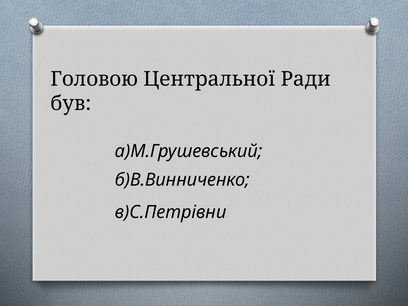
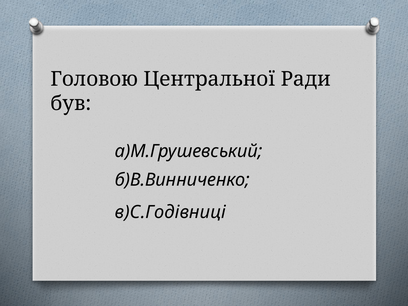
в)С.Петрівни: в)С.Петрівни -> в)С.Годівниці (170, 212)
